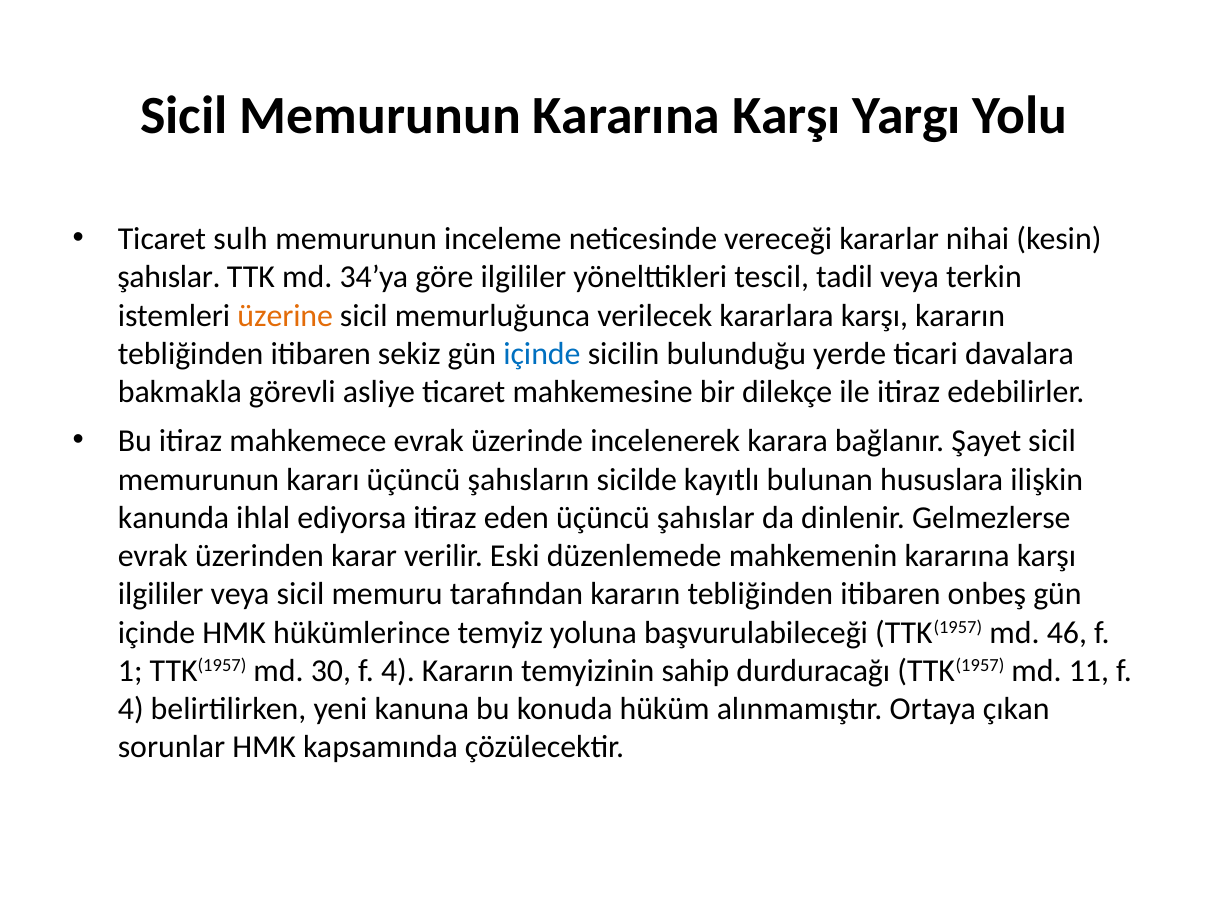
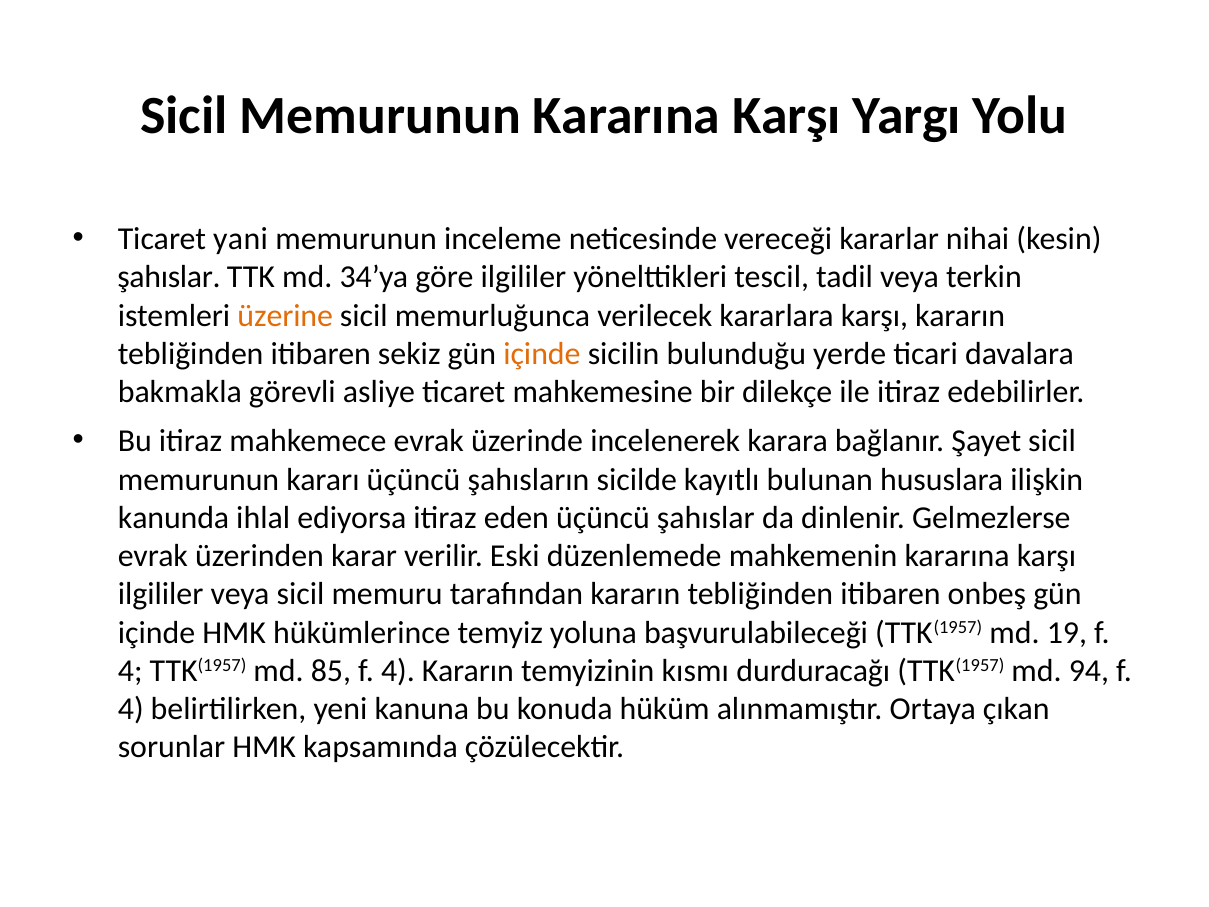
sulh: sulh -> yani (241, 239)
içinde colour: blue -> orange (542, 354)
46: 46 -> 19 (1067, 632)
1: 1 -> 4 (130, 671)
30: 30 -> 85 (331, 671)
sahip: sahip -> kısmı (695, 671)
11: 11 -> 94 (1089, 671)
